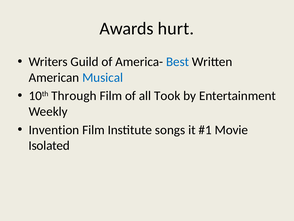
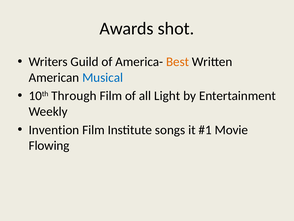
hurt: hurt -> shot (176, 28)
Best colour: blue -> orange (178, 62)
Took: Took -> Light (167, 96)
Isolated: Isolated -> Flowing (49, 145)
